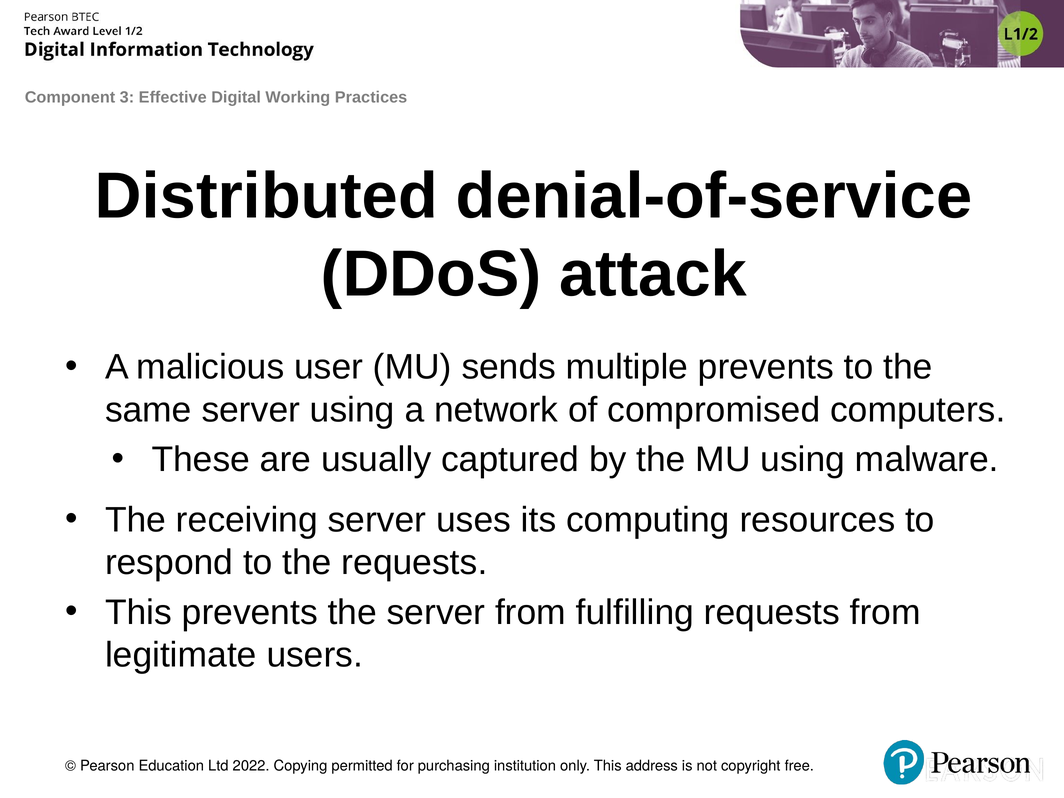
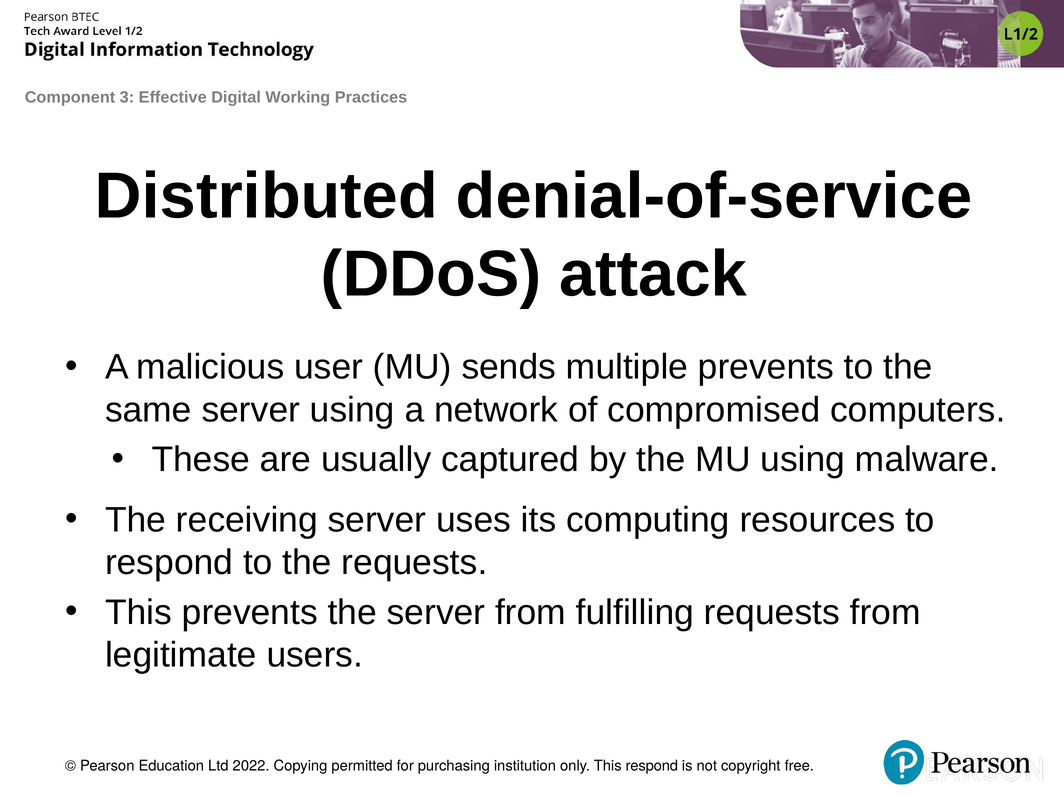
This address: address -> respond (652, 766)
